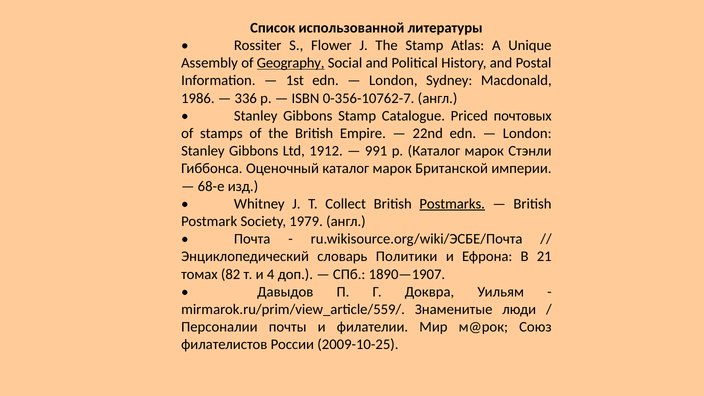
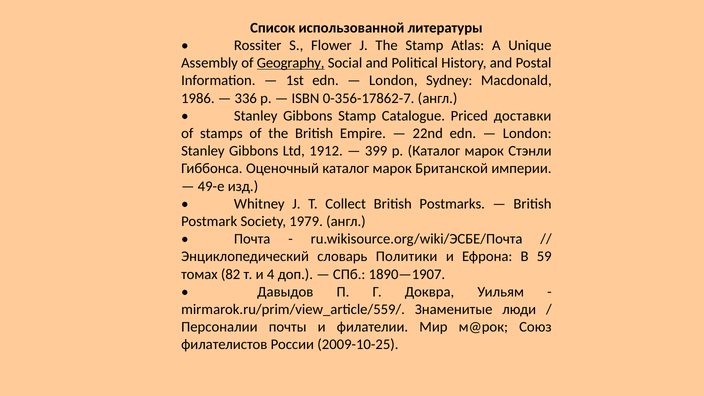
0-356-10762-7: 0-356-10762-7 -> 0-356-17862-7 (369, 98)
почтовых: почтовых -> доставки (523, 116)
991: 991 -> 399 (376, 151)
68-е: 68-е -> 49-е (211, 186)
Postmarks underline: present -> none (452, 204)
21: 21 -> 59 (544, 257)
